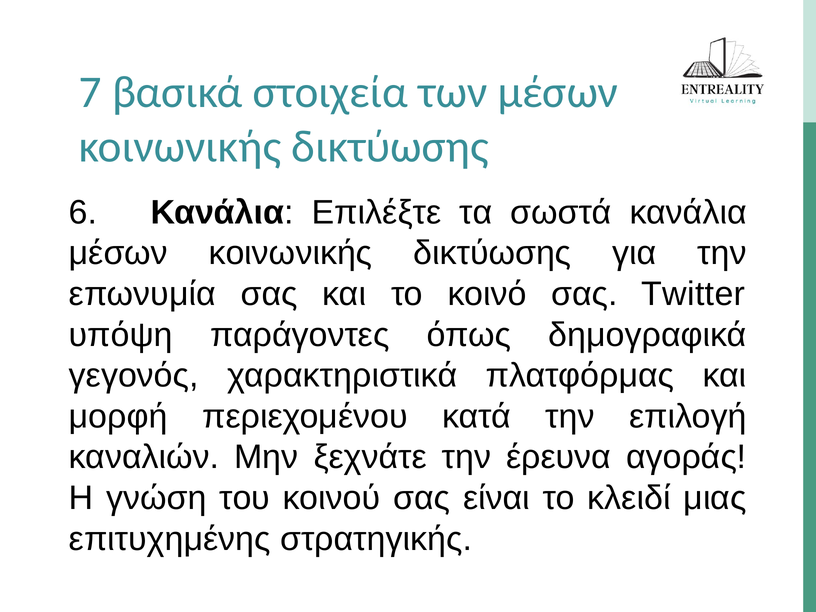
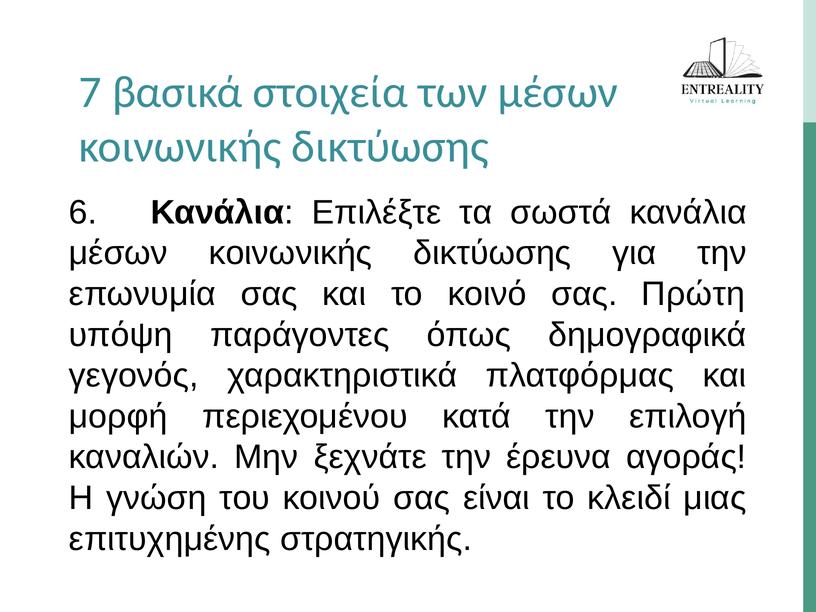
Twitter: Twitter -> Πρώτη (693, 294)
